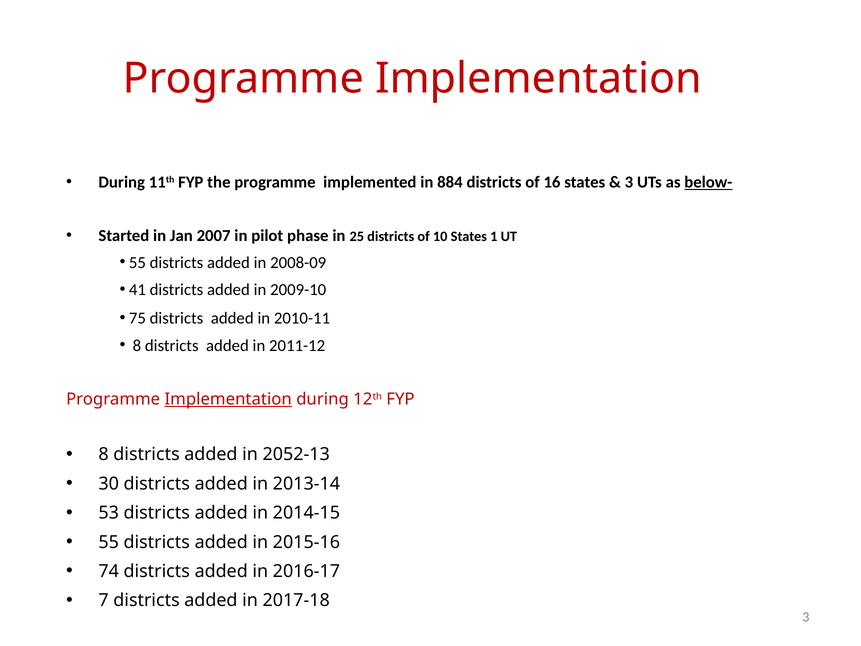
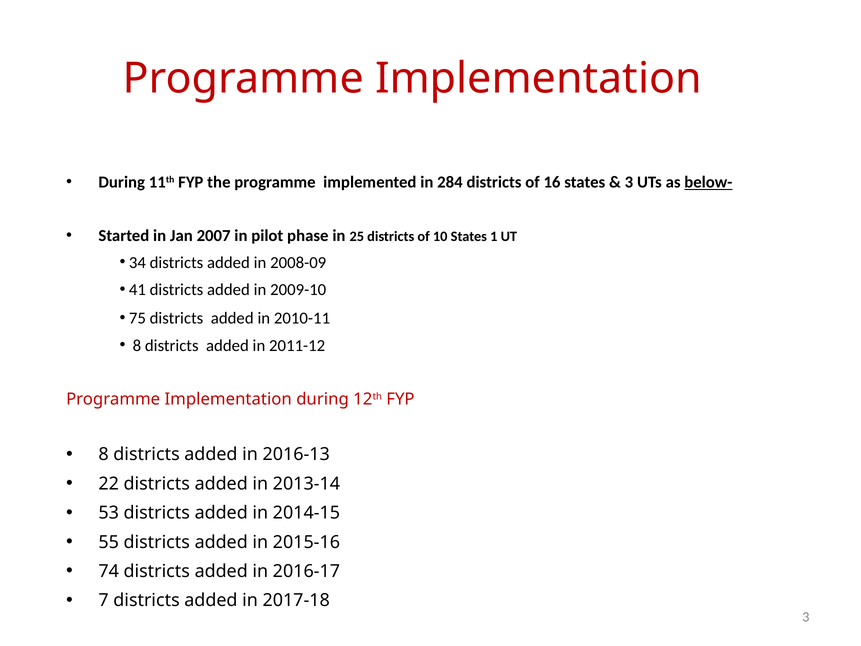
884: 884 -> 284 (450, 182)
55: 55 -> 34 (137, 263)
Implementation underline: present -> none (228, 399)
2052-13: 2052-13 -> 2016-13 (296, 454)
30: 30 -> 22 (109, 484)
